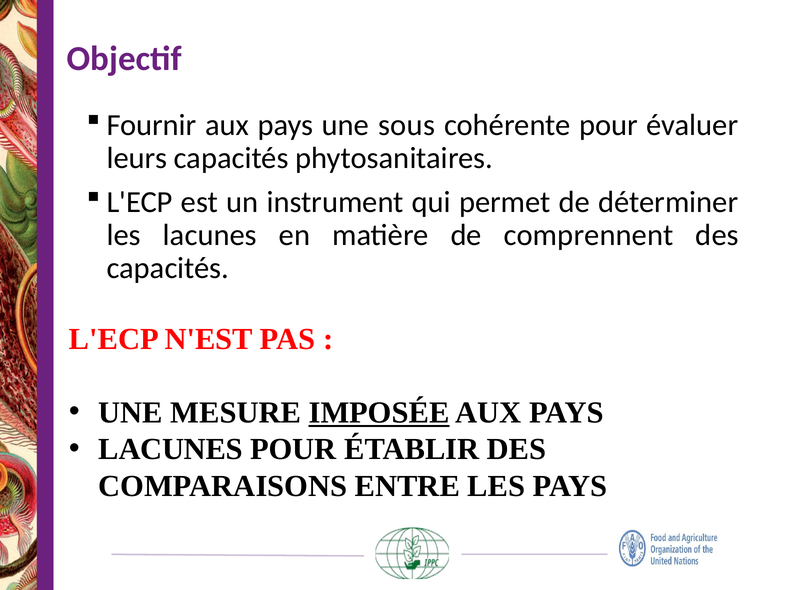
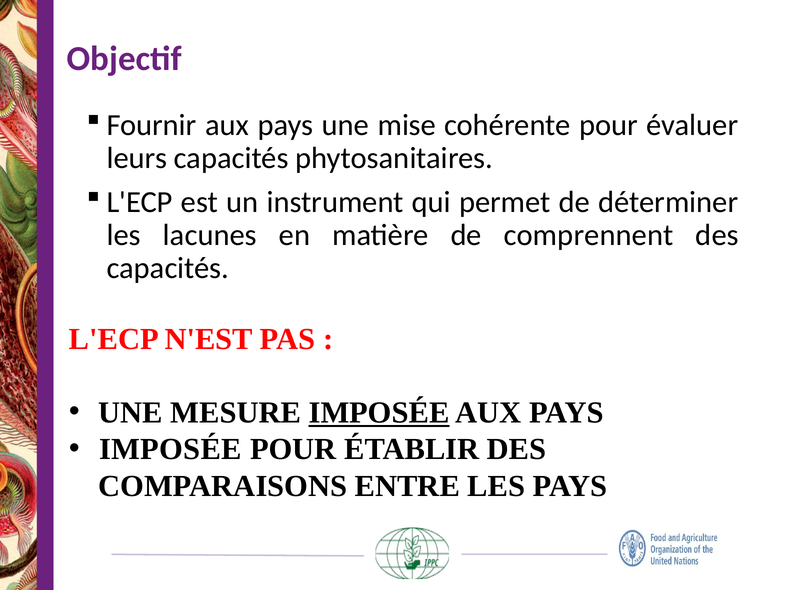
sous: sous -> mise (407, 125)
LACUNES: LACUNES -> IMPOSÉE (170, 449)
